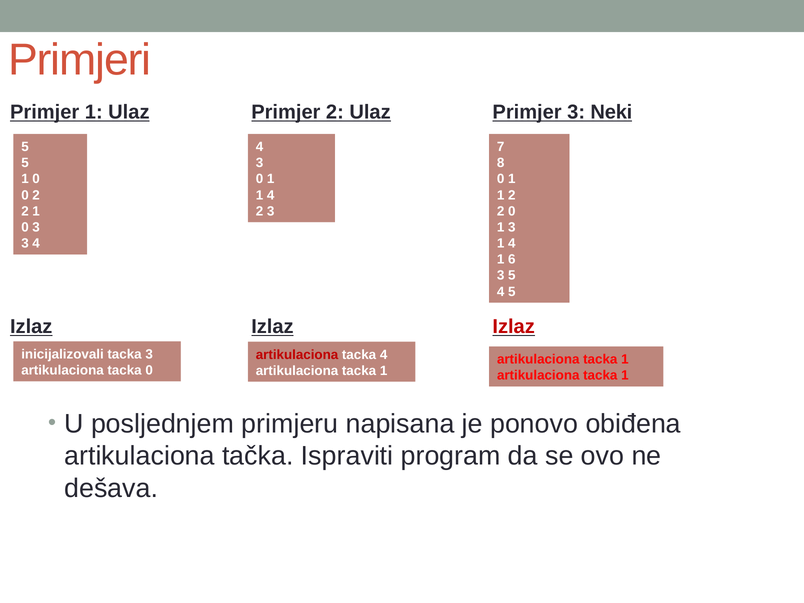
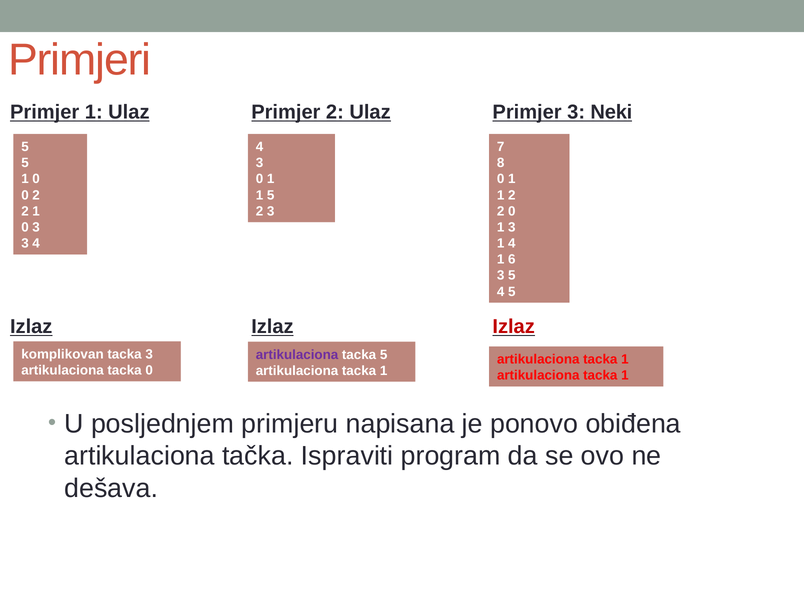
4: 4 -> 5 (271, 195)
inicijalizovali: inicijalizovali -> komplikovan (62, 354)
artikulaciona colour: red -> purple (297, 355)
tacka 4: 4 -> 5 (384, 355)
